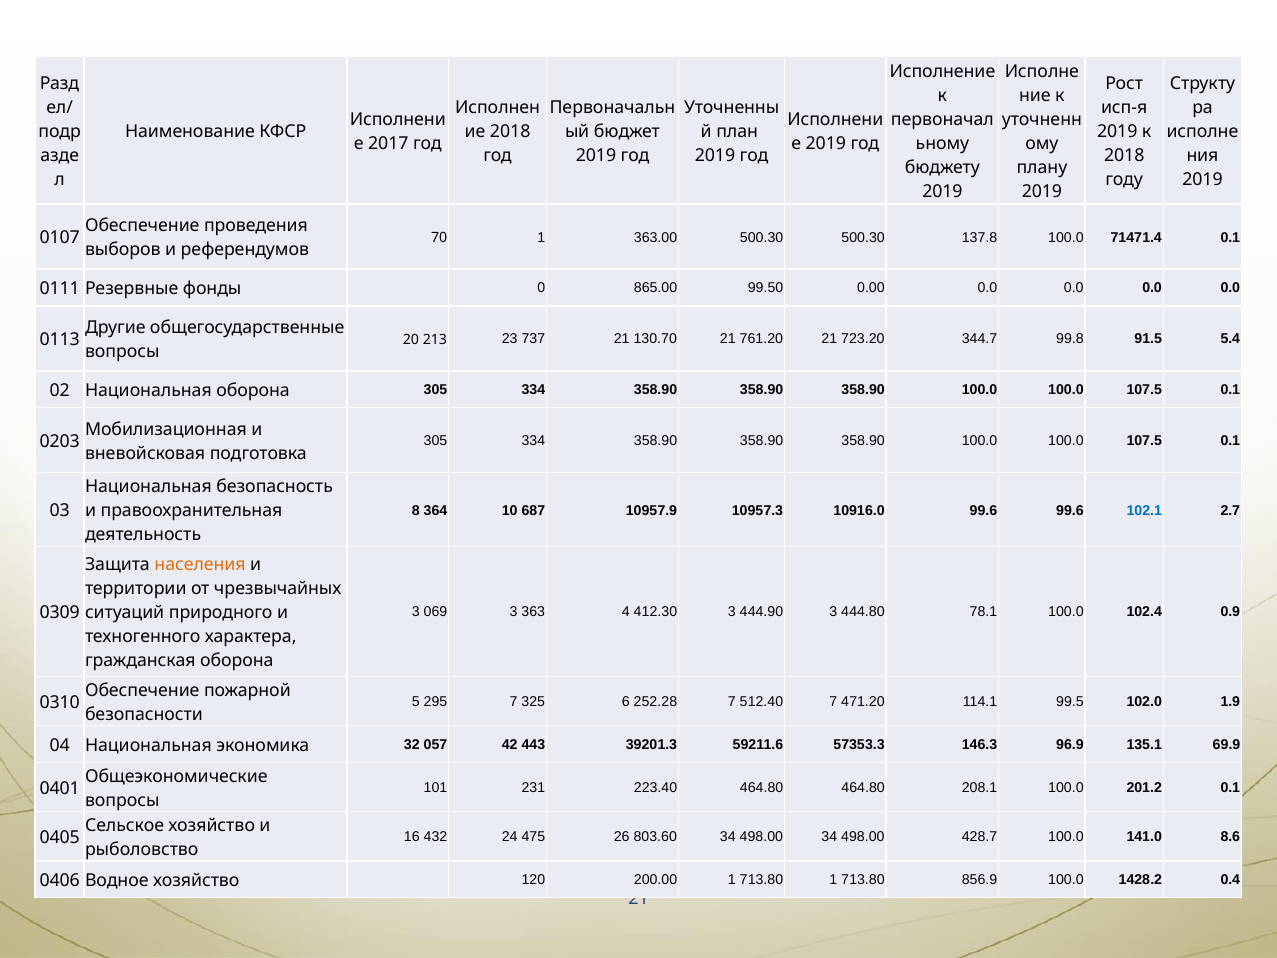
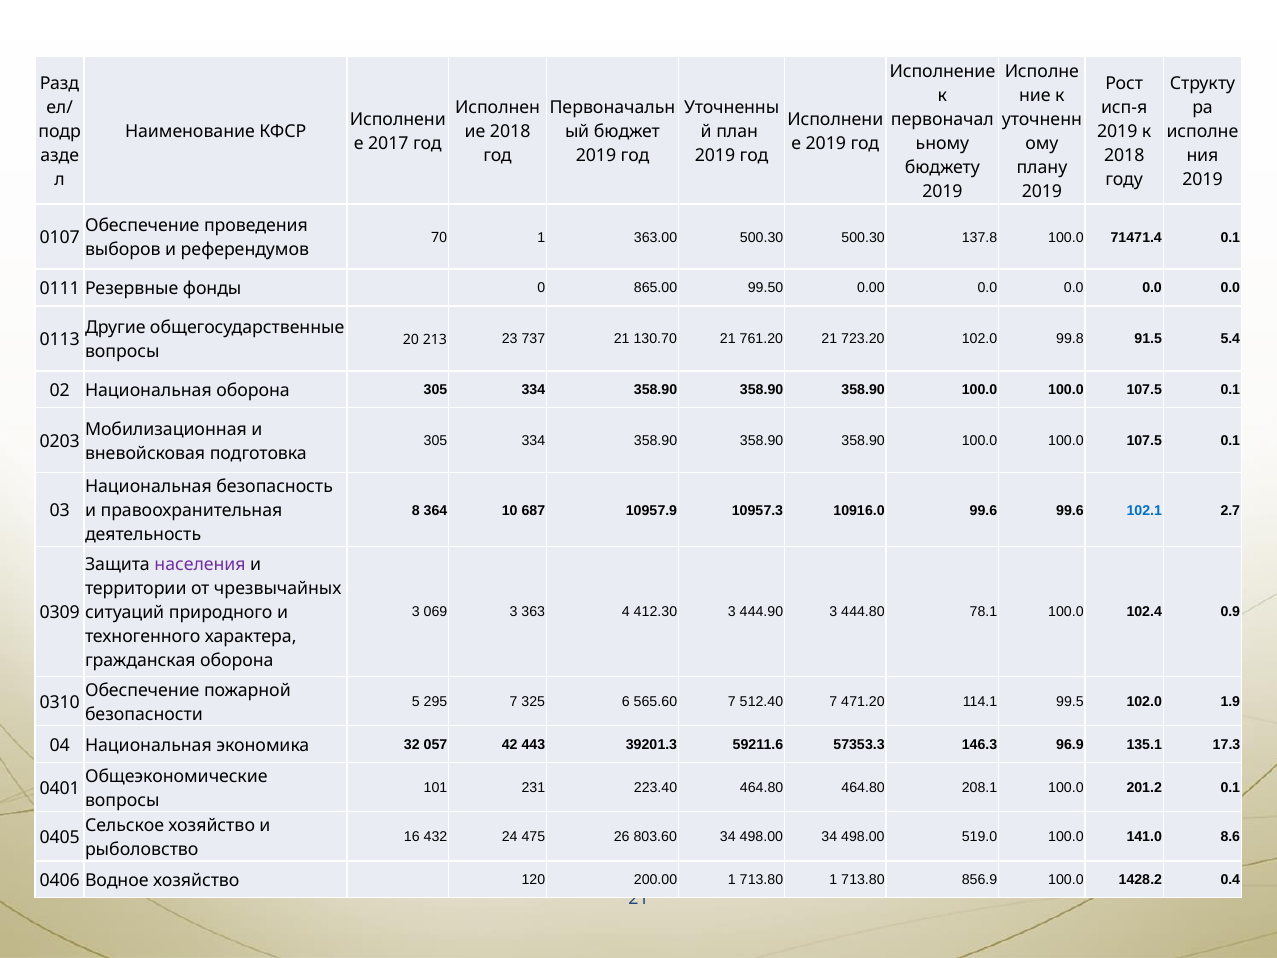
723.20 344.7: 344.7 -> 102.0 (980, 339)
населения colour: orange -> purple (200, 565)
252.28: 252.28 -> 565.60 (655, 702)
69.9: 69.9 -> 17.3 (1227, 745)
428.7: 428.7 -> 519.0 (980, 837)
